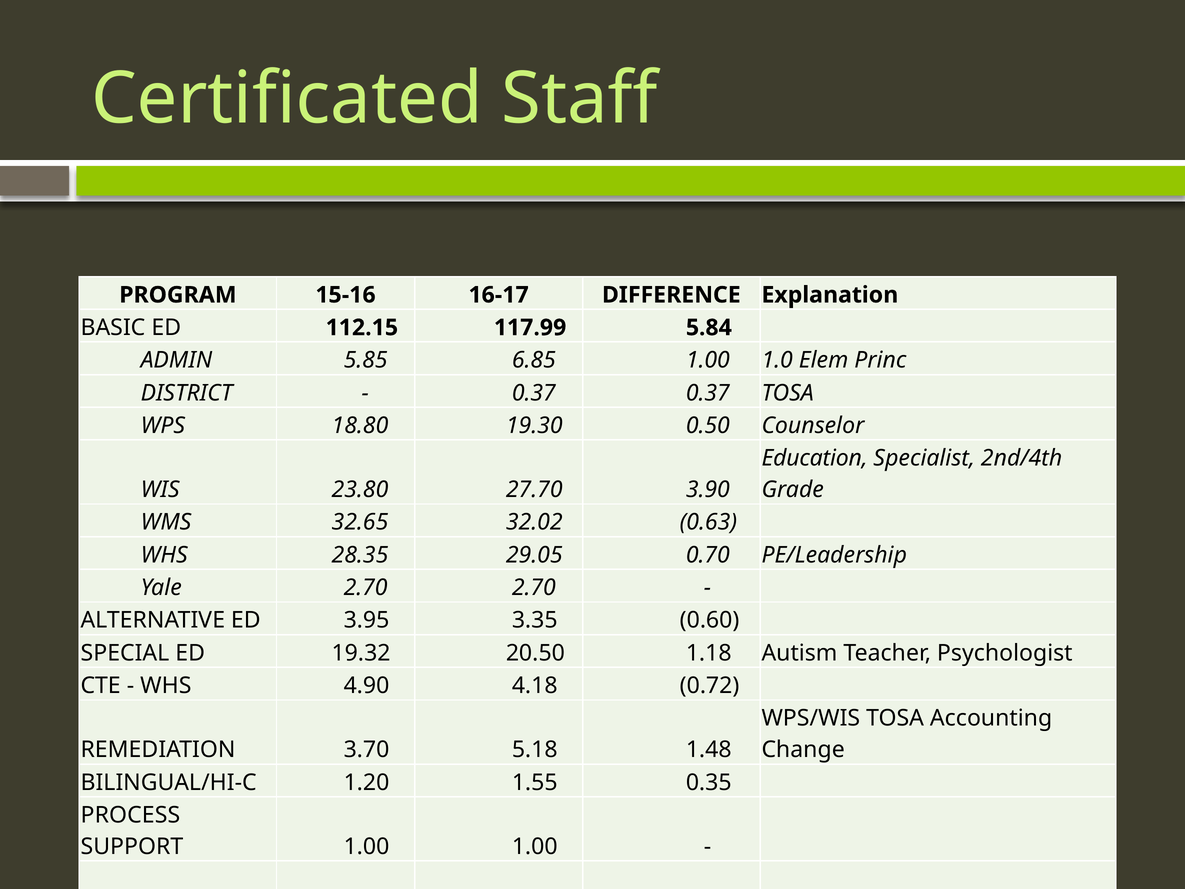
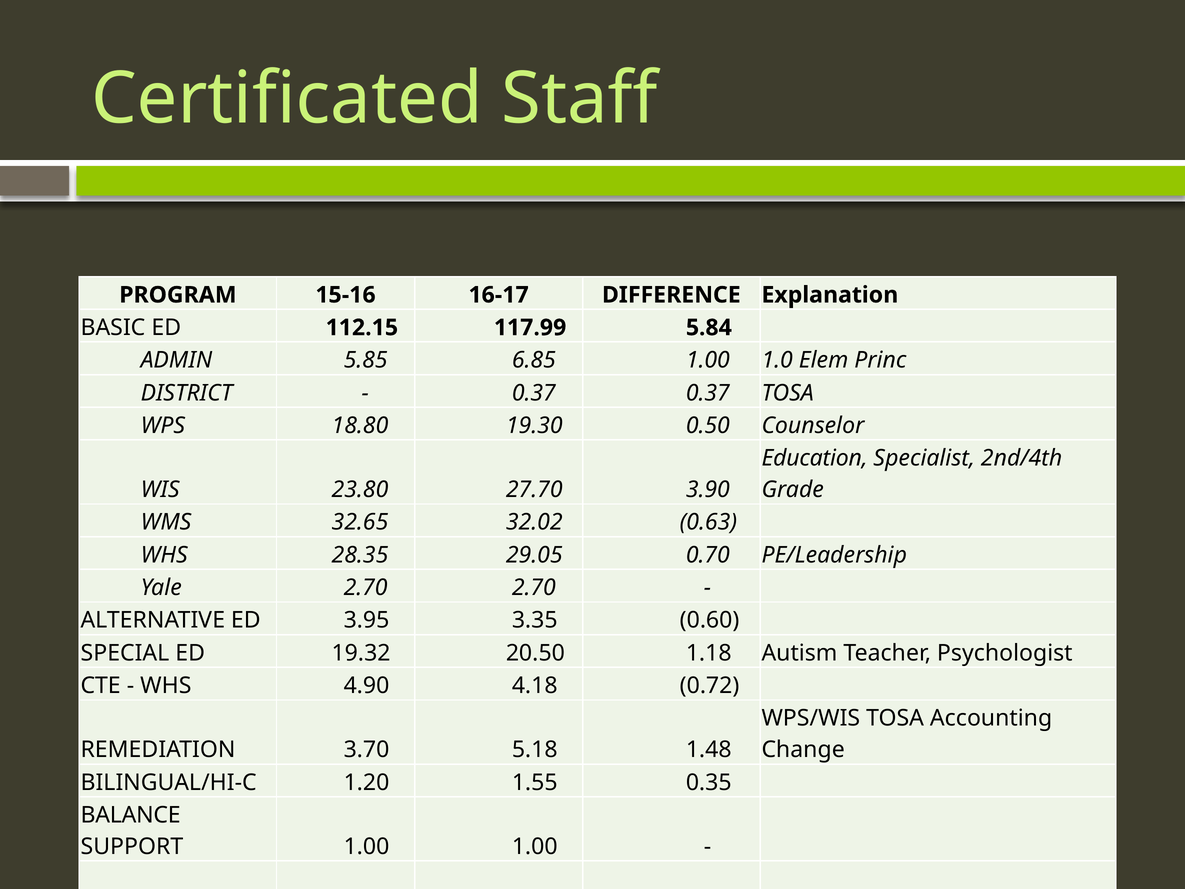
PROCESS: PROCESS -> BALANCE (131, 815)
